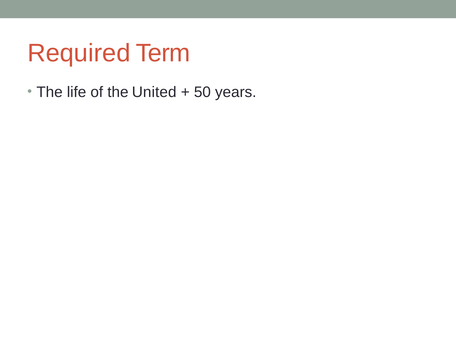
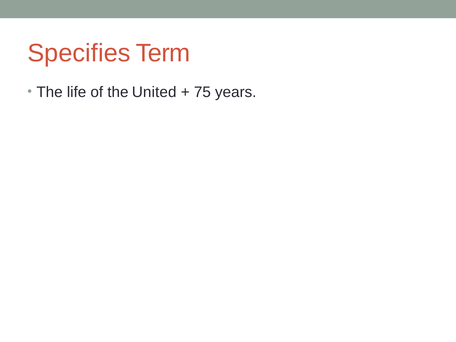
Required: Required -> Specifies (79, 53)
50: 50 -> 75 (202, 92)
